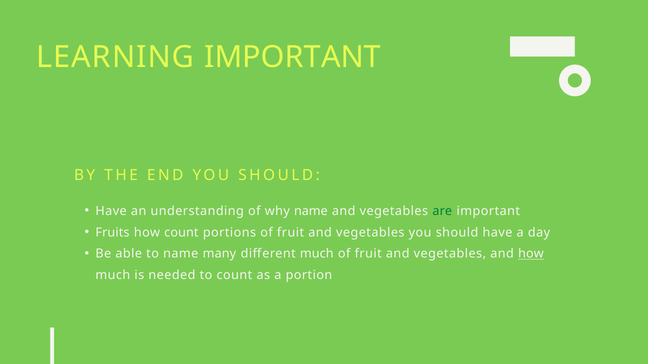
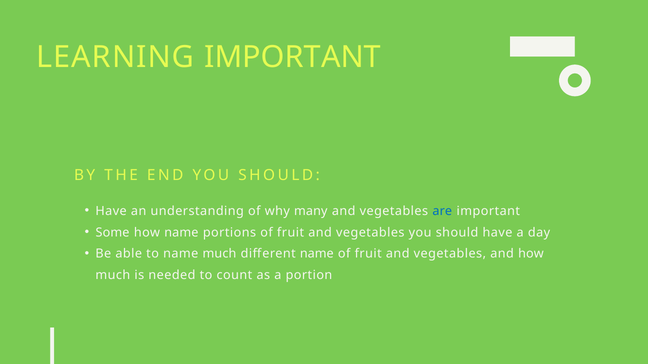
why name: name -> many (311, 211)
are colour: green -> blue (442, 211)
Fruits: Fruits -> Some (112, 233)
how count: count -> name (181, 233)
name many: many -> much (219, 254)
different much: much -> name (317, 254)
how underline: present -> none (531, 254)
